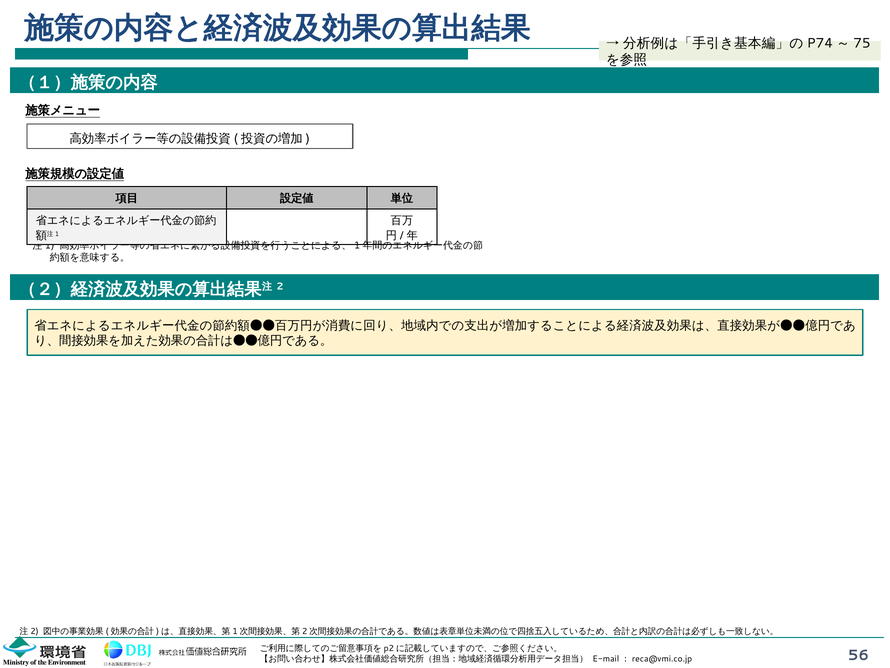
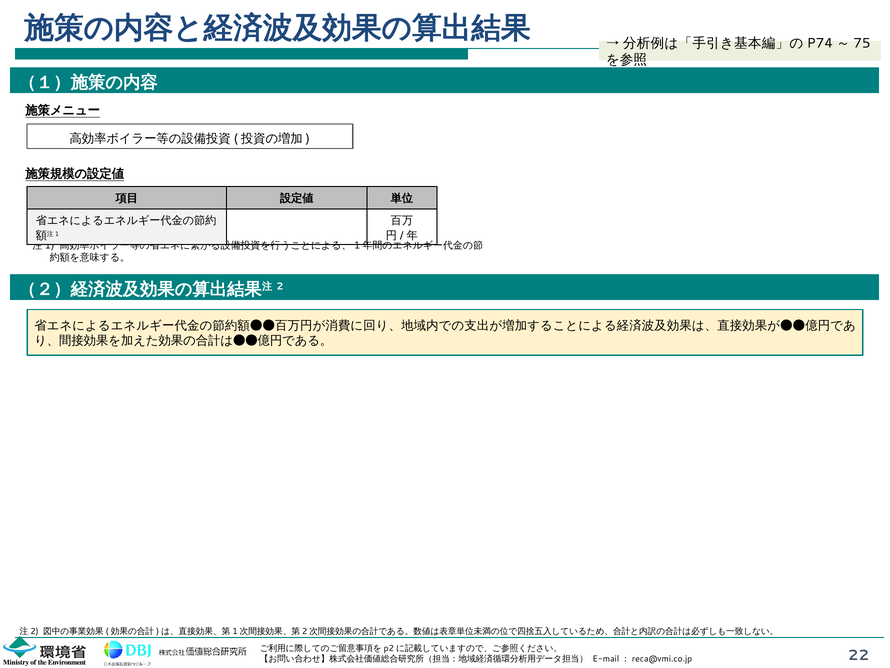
56: 56 -> 22 (858, 655)
